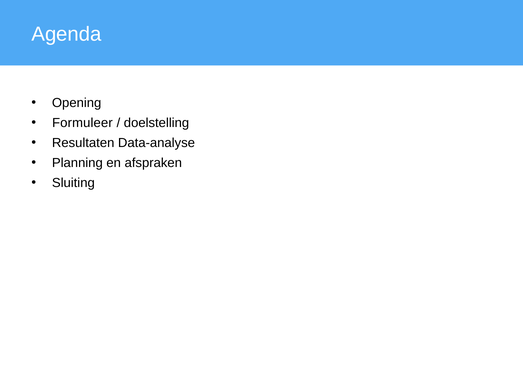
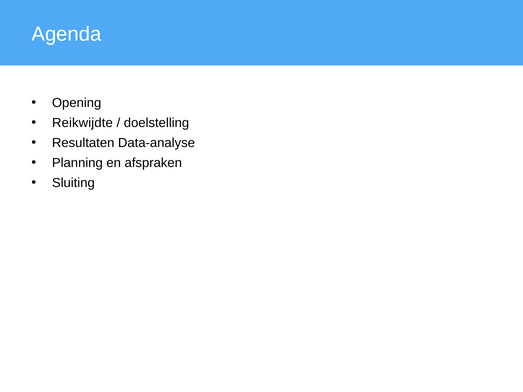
Formuleer: Formuleer -> Reikwijdte (82, 123)
